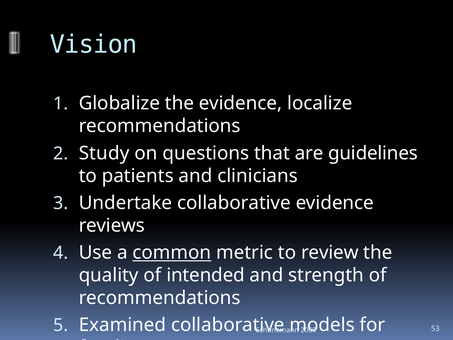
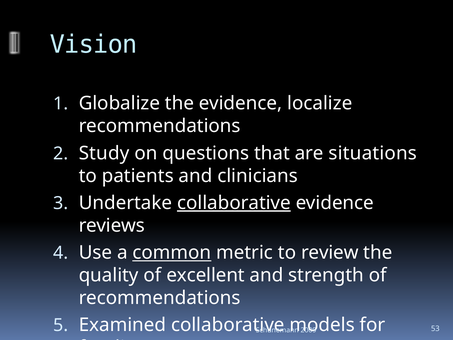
guidelines: guidelines -> situations (373, 153)
collaborative underline: none -> present (234, 203)
intended: intended -> excellent (206, 275)
